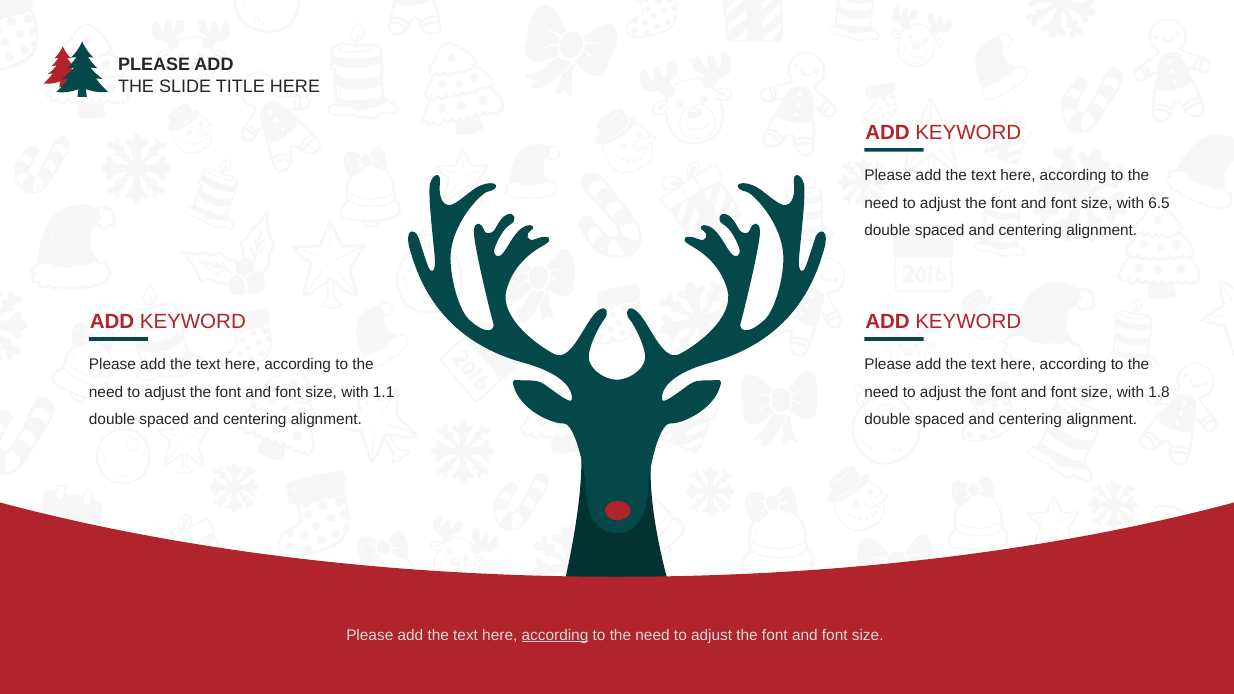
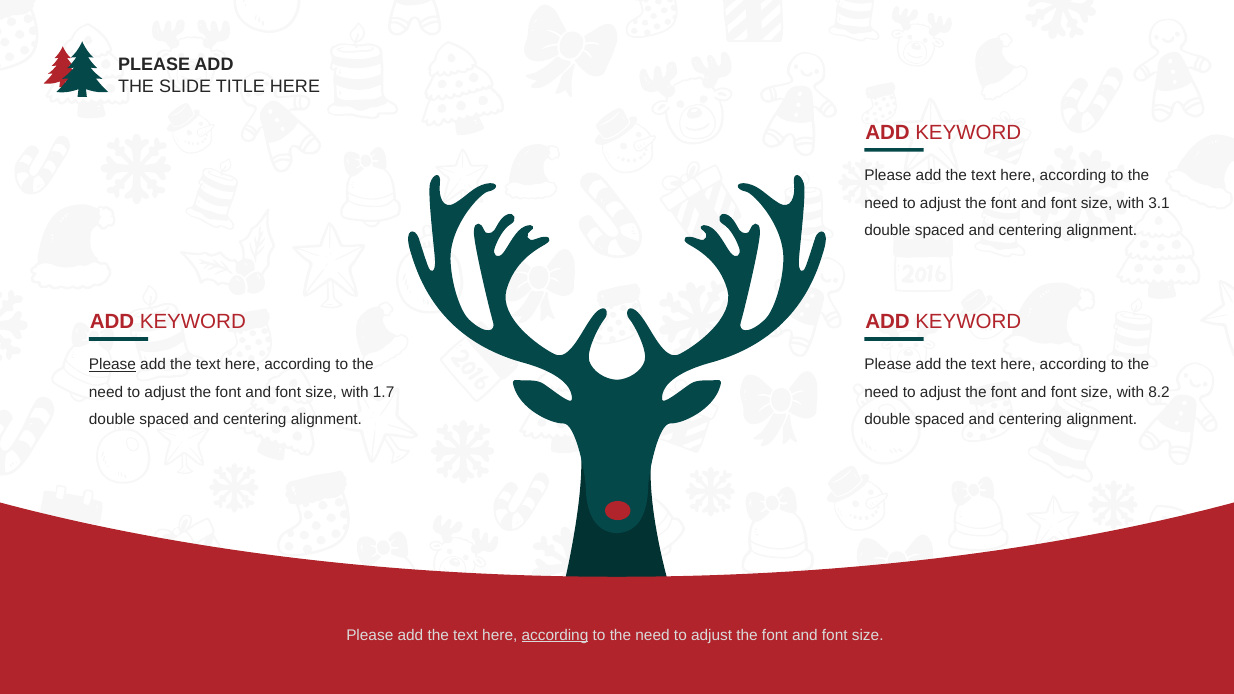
6.5: 6.5 -> 3.1 (1159, 203)
Please underline: none -> present (112, 364)
1.1: 1.1 -> 1.7 (384, 392)
1.8: 1.8 -> 8.2 (1159, 392)
